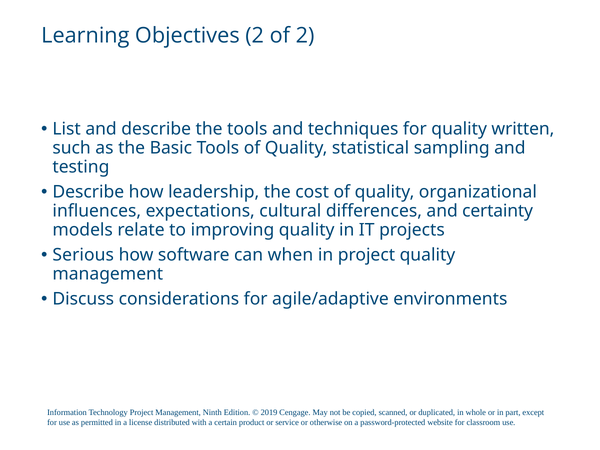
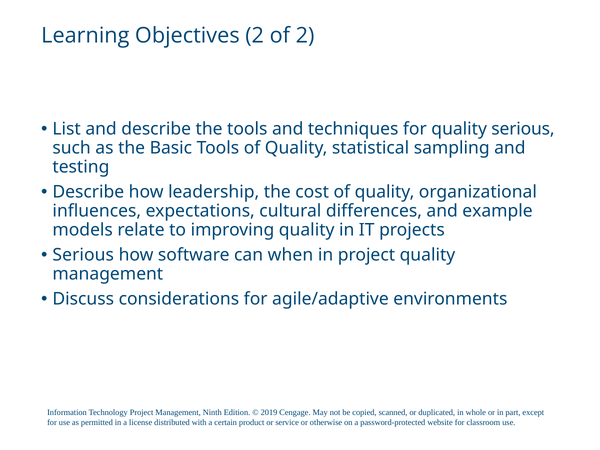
quality written: written -> serious (523, 129)
certainty: certainty -> example (498, 211)
